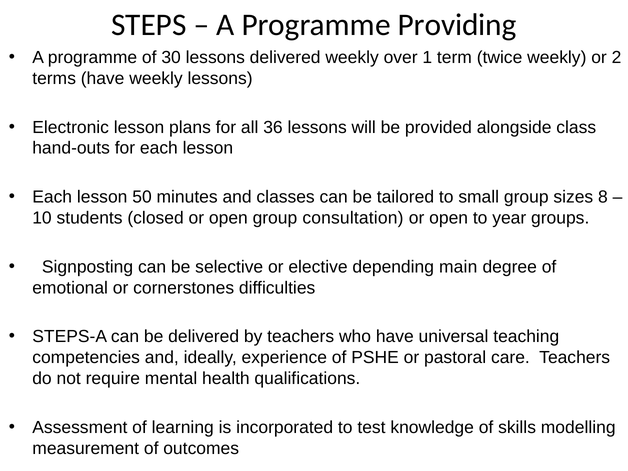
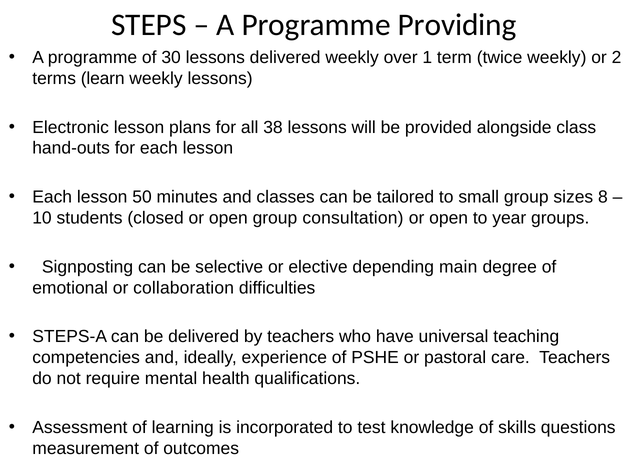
terms have: have -> learn (103, 78)
36: 36 -> 38 (273, 127)
cornerstones: cornerstones -> collaboration (184, 288)
modelling: modelling -> questions (578, 427)
